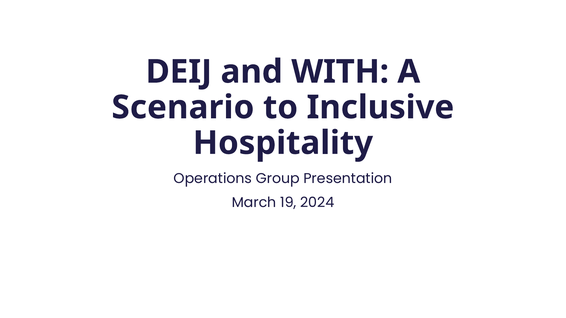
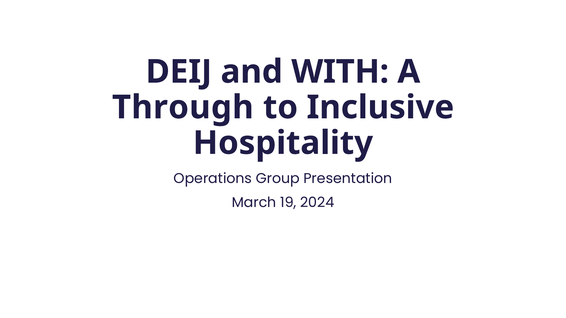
Scenario: Scenario -> Through (183, 108)
